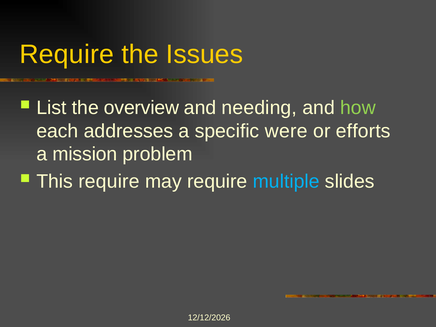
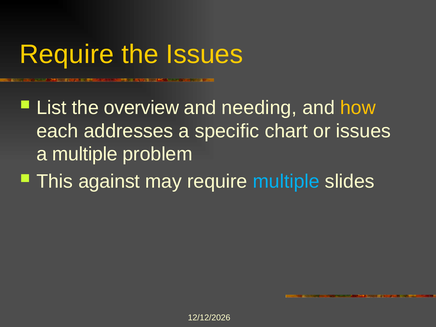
how colour: light green -> yellow (358, 108)
were: were -> chart (286, 131)
or efforts: efforts -> issues (363, 131)
a mission: mission -> multiple (85, 154)
This require: require -> against (109, 181)
